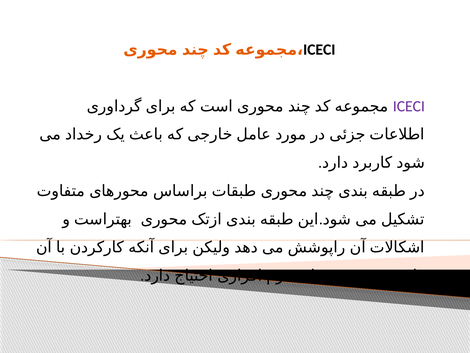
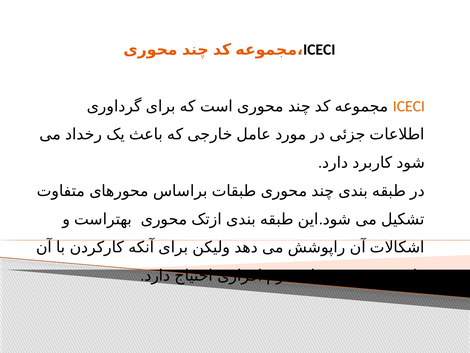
ICECI colour: purple -> orange (409, 106)
